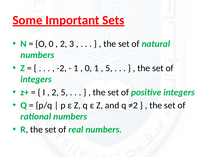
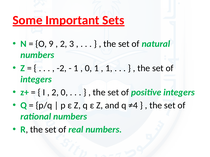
O 0: 0 -> 9 (51, 44)
5: 5 -> 1 (109, 68)
2 5: 5 -> 0 (64, 93)
≠2: ≠2 -> ≠4 (133, 106)
